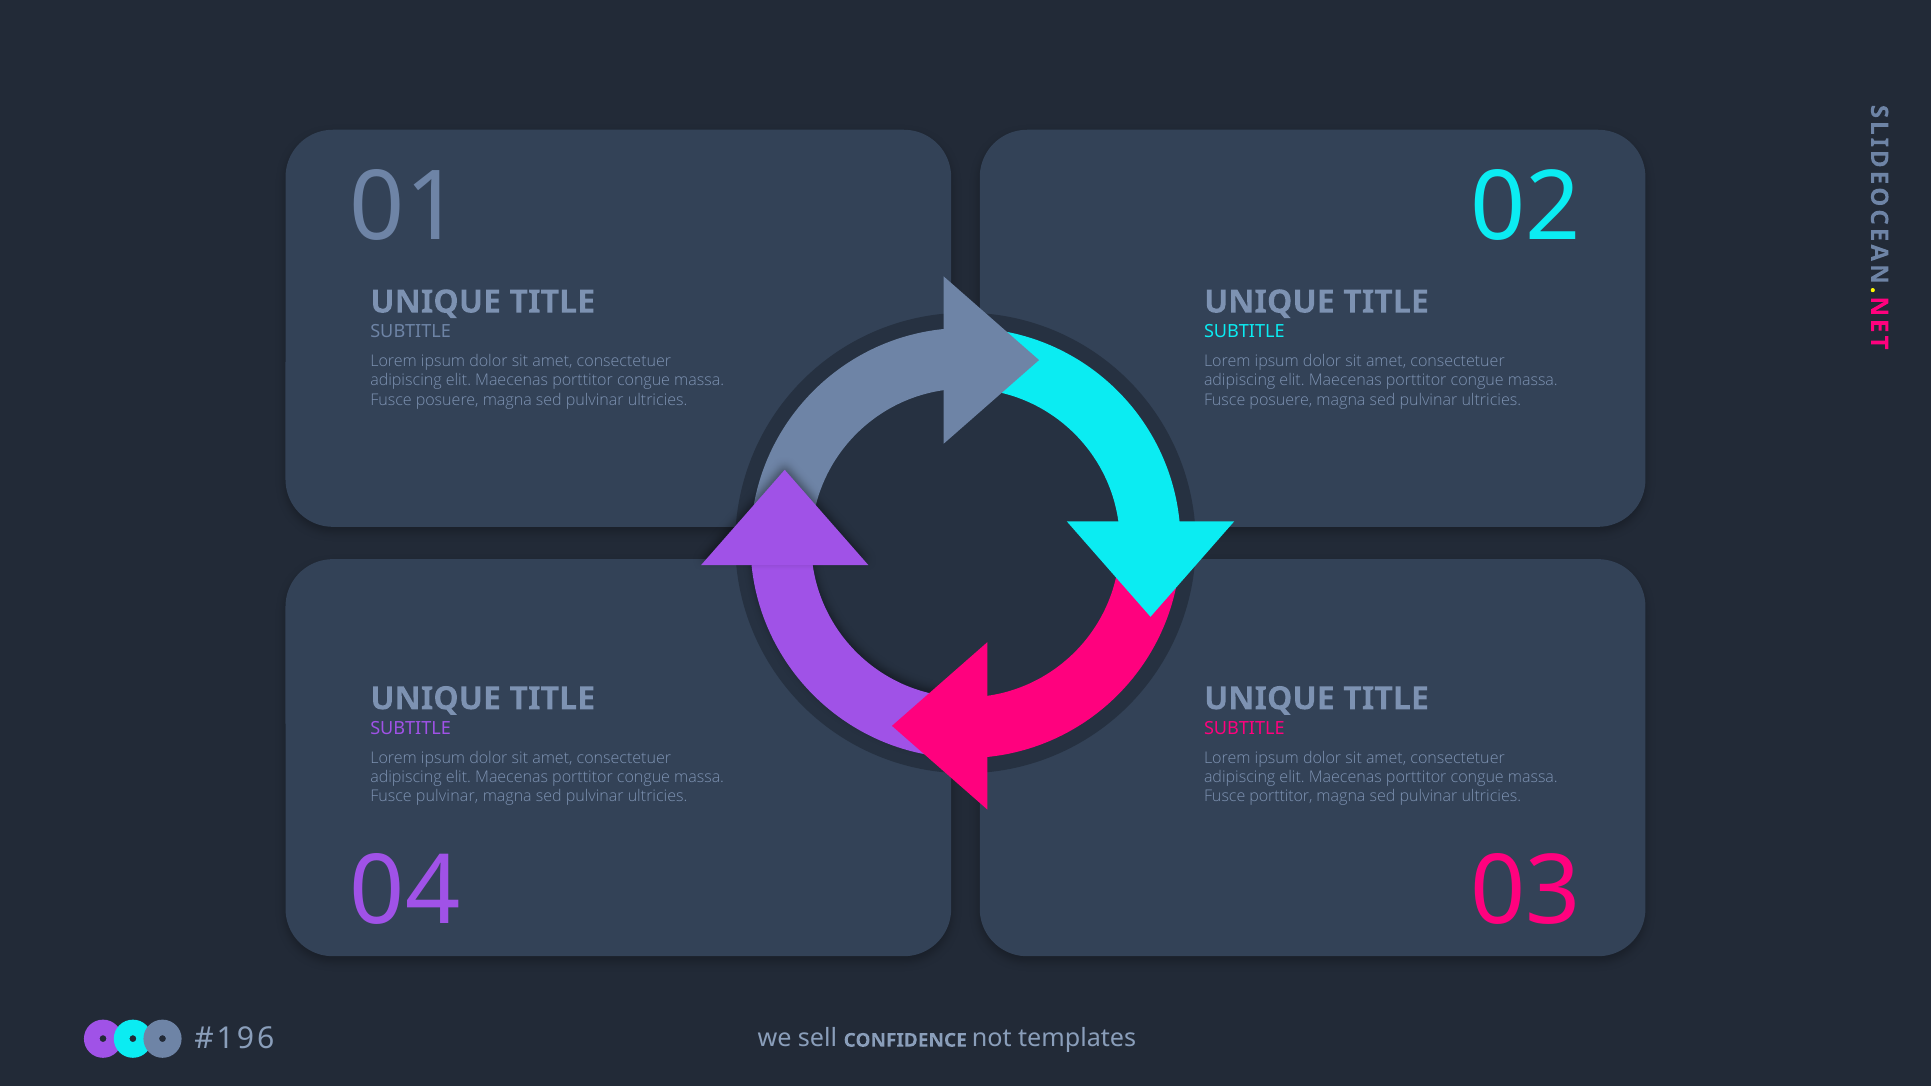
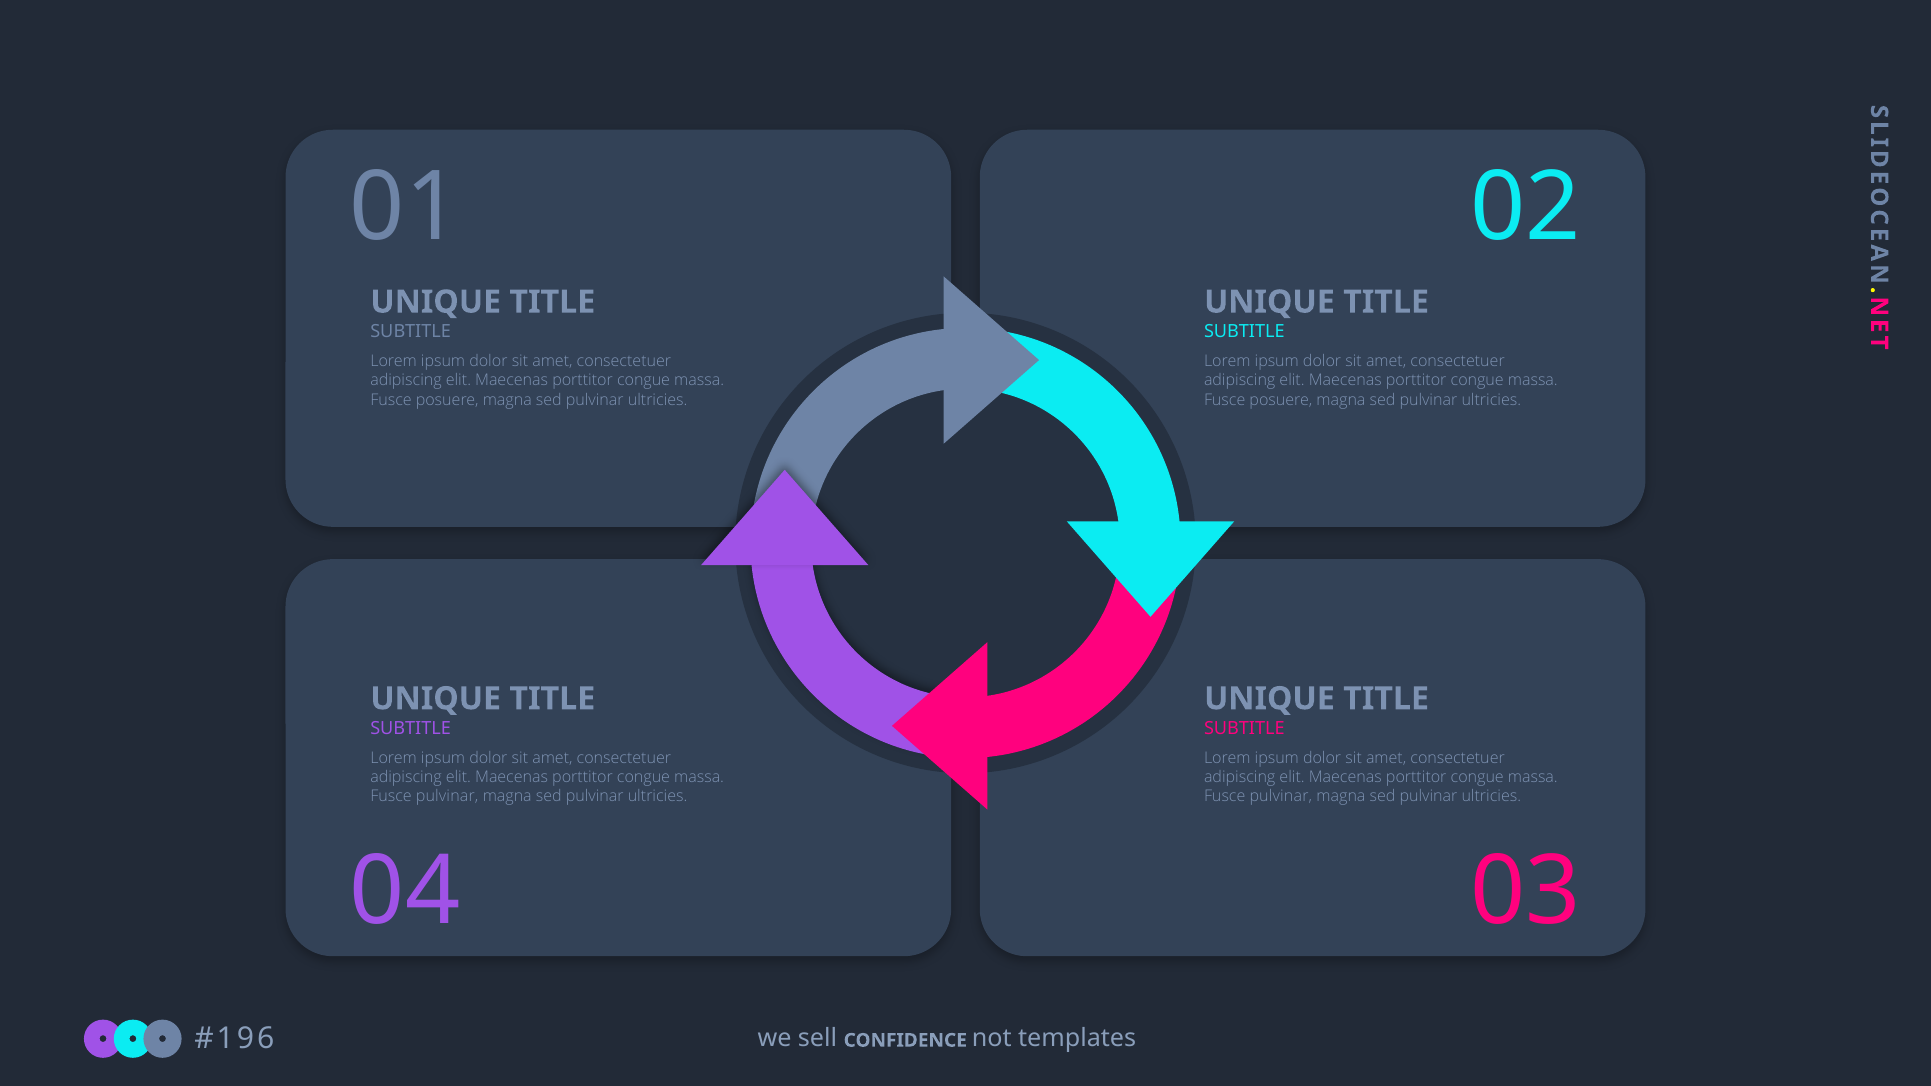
porttitor: porttitor -> pulvinar (1281, 797)
